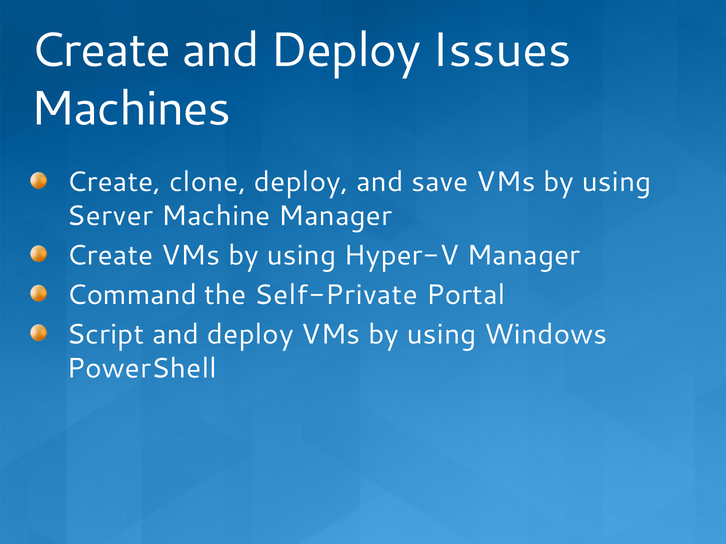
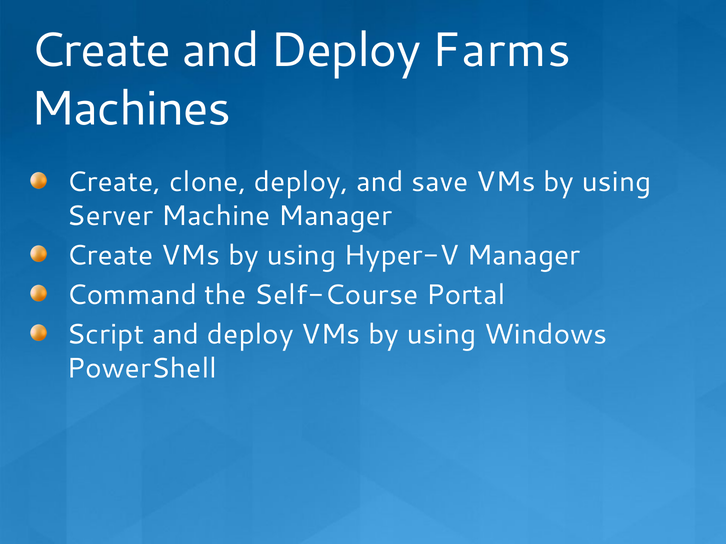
Issues: Issues -> Farms (501, 51)
Self-Private: Self-Private -> Self-Course (336, 295)
